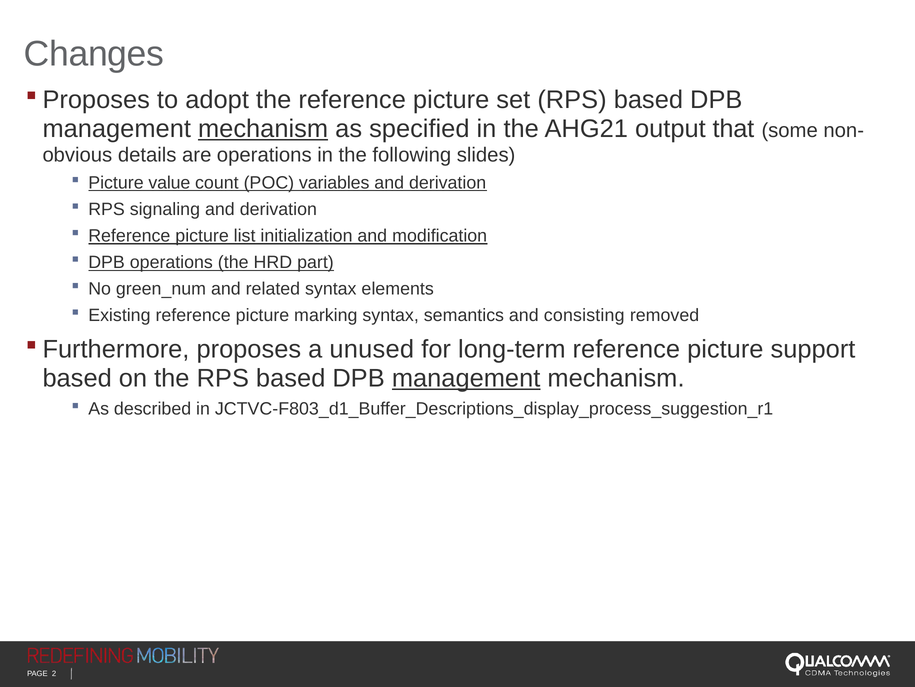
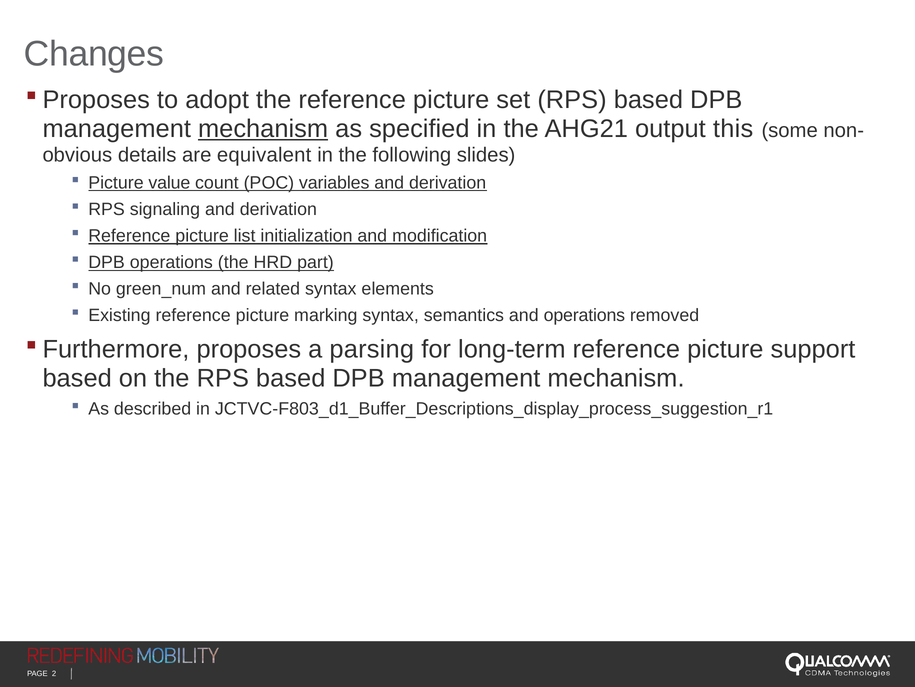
that: that -> this (733, 129)
are operations: operations -> equivalent (264, 155)
and consisting: consisting -> operations (584, 315)
unused: unused -> parsing (372, 349)
management underline: present -> none (466, 378)
